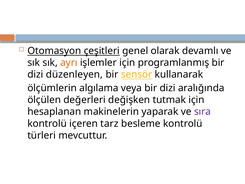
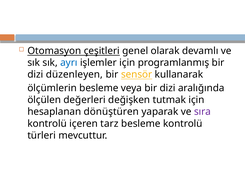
ayrı colour: orange -> blue (69, 63)
ölçümlerin algılama: algılama -> besleme (99, 88)
makinelerin: makinelerin -> dönüştüren (111, 112)
